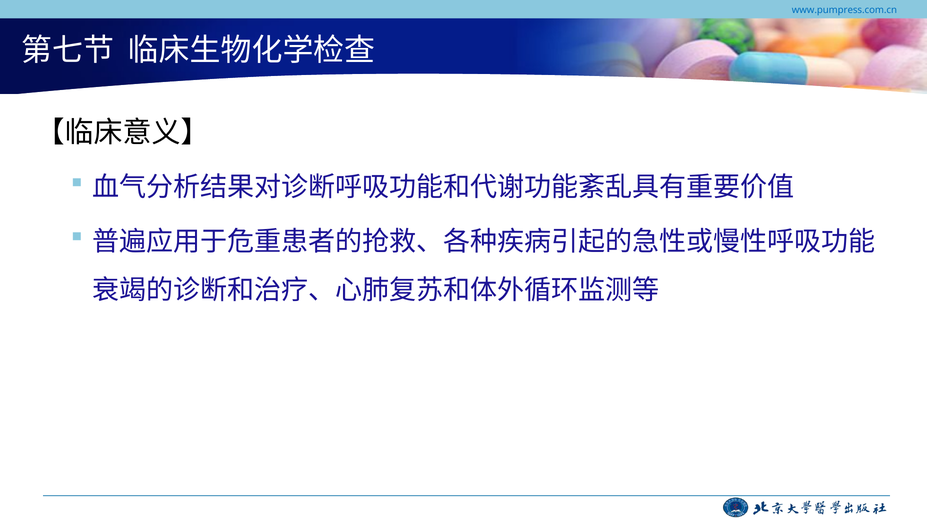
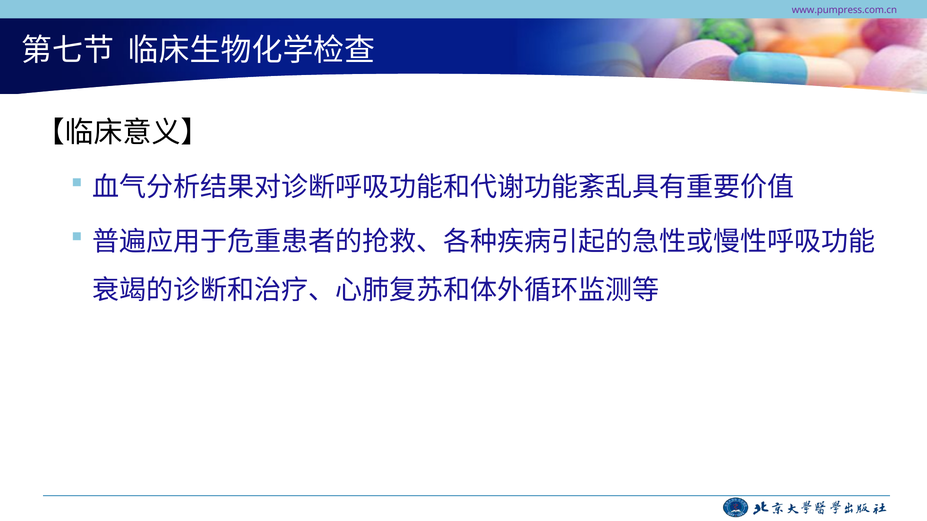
www.pumpress.com.cn colour: blue -> purple (844, 10)
